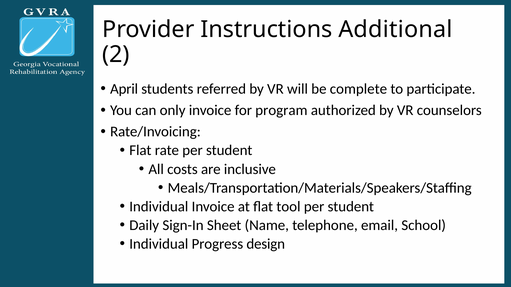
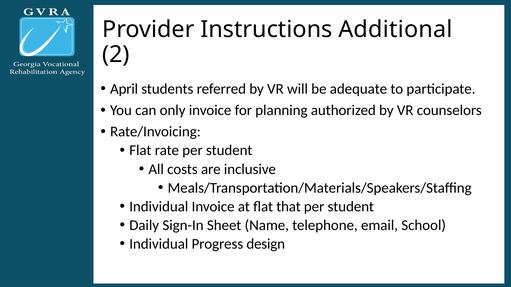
complete: complete -> adequate (358, 89)
program: program -> planning (281, 111)
tool: tool -> that (289, 207)
